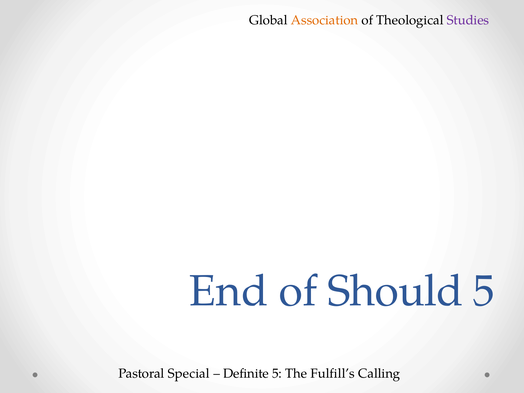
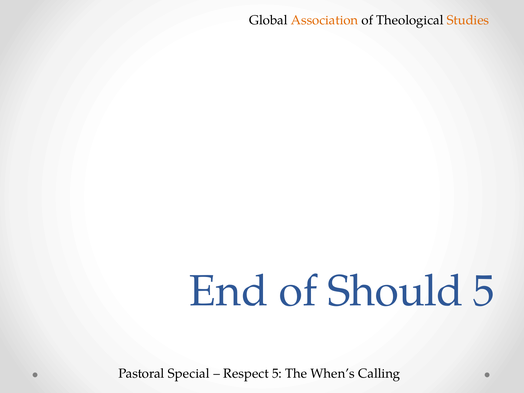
Studies colour: purple -> orange (468, 20)
Definite: Definite -> Respect (246, 373)
Fulfill’s: Fulfill’s -> When’s (333, 373)
